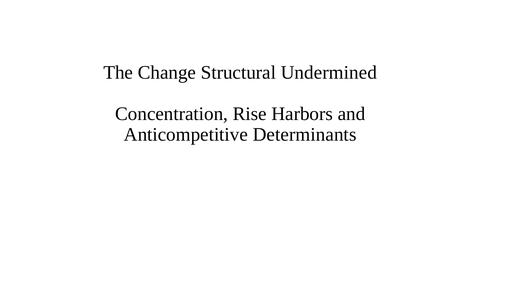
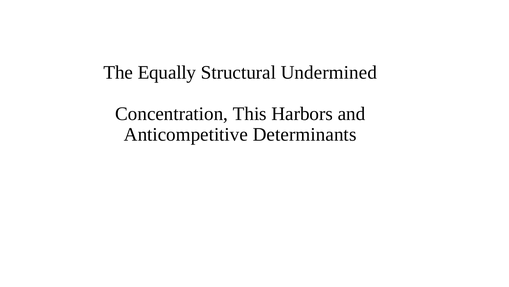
Change: Change -> Equally (167, 72)
Rise: Rise -> This (250, 114)
